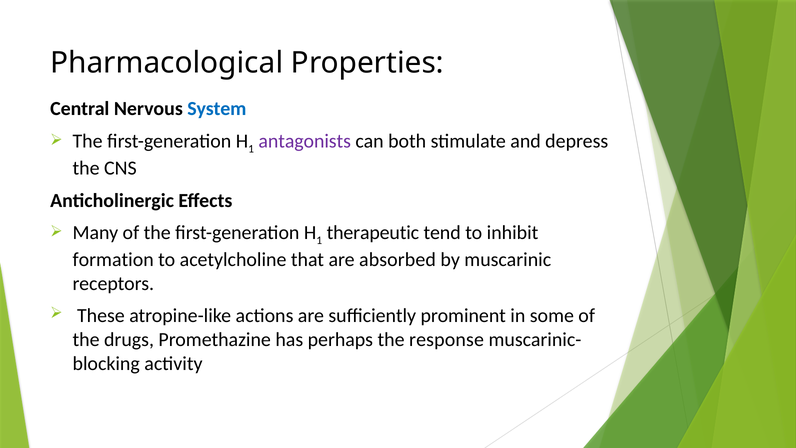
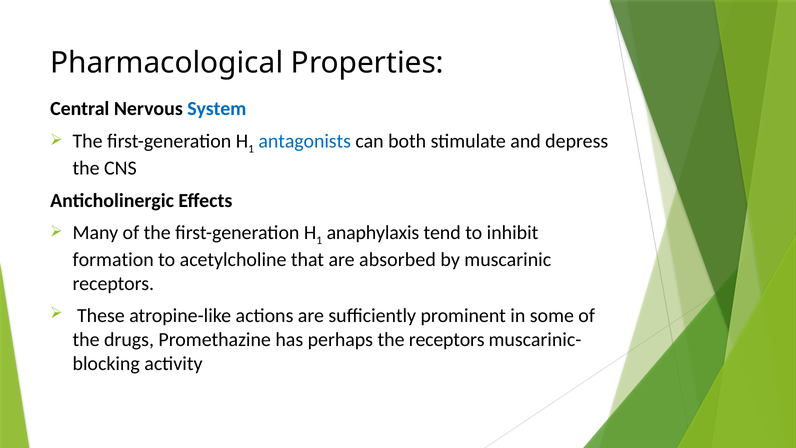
antagonists colour: purple -> blue (305, 141)
therapeutic: therapeutic -> anaphylaxis (373, 233)
the response: response -> receptors (447, 340)
